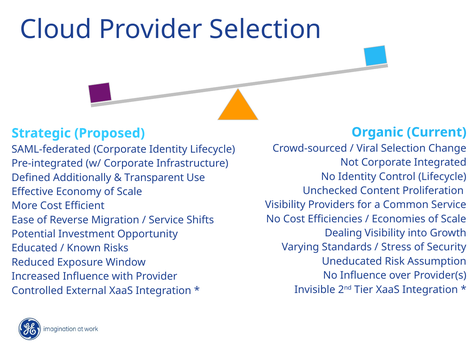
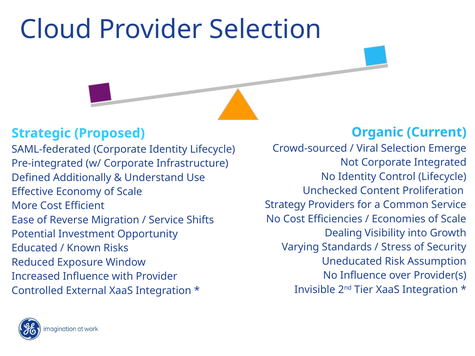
Change: Change -> Emerge (447, 148)
Transparent: Transparent -> Understand (154, 178)
Visibility: Visibility -> Strategy (285, 205)
